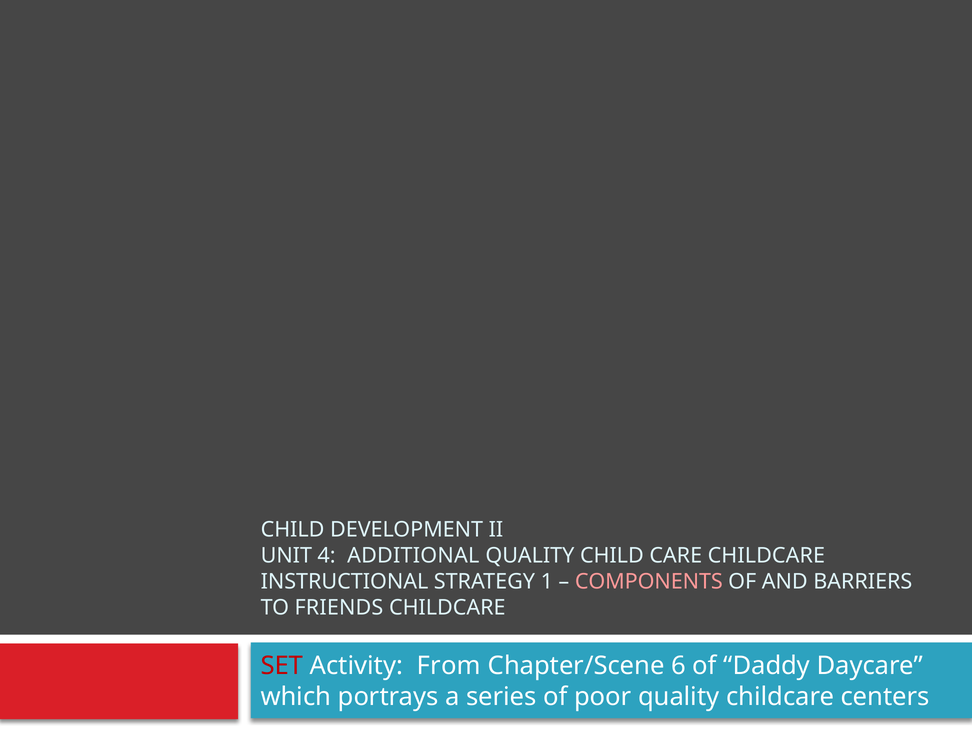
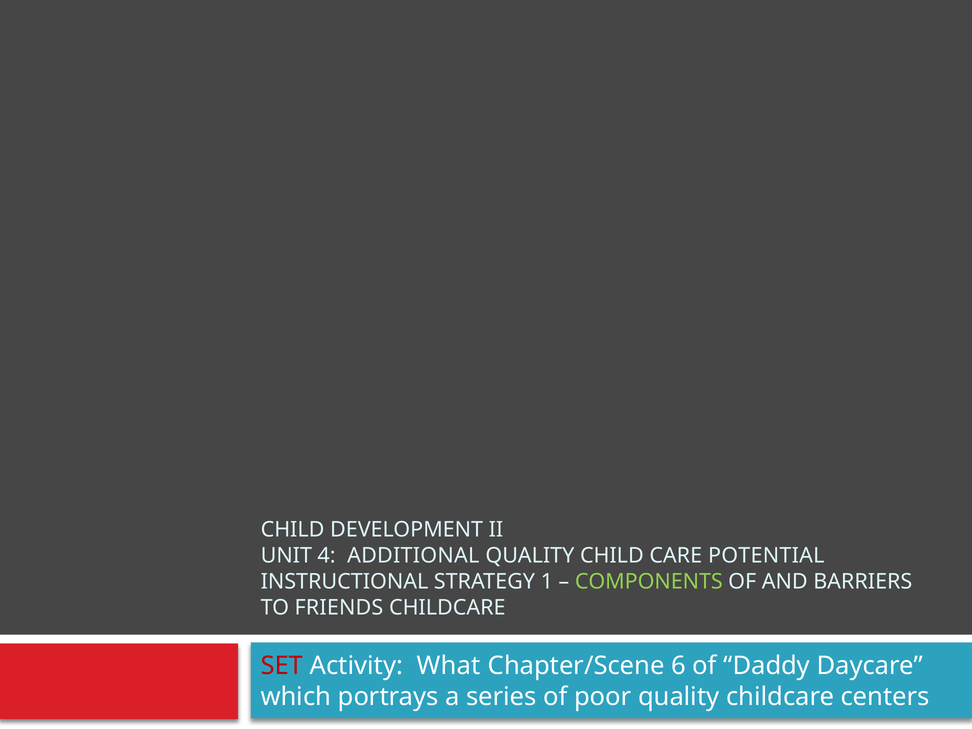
CARE CHILDCARE: CHILDCARE -> POTENTIAL (766, 556)
COMPONENTS colour: pink -> light green (649, 582)
From: From -> What (449, 666)
